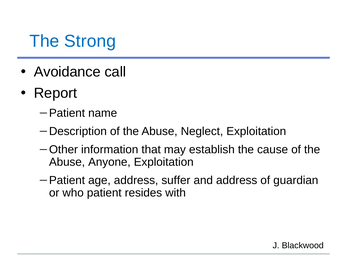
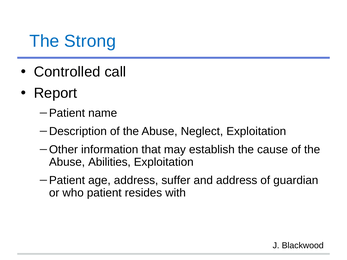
Avoidance: Avoidance -> Controlled (67, 72)
Anyone: Anyone -> Abilities (109, 162)
